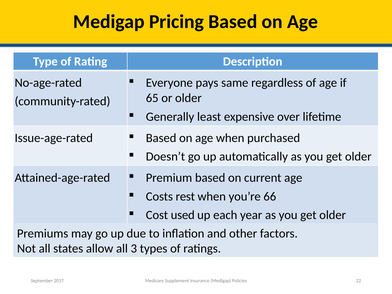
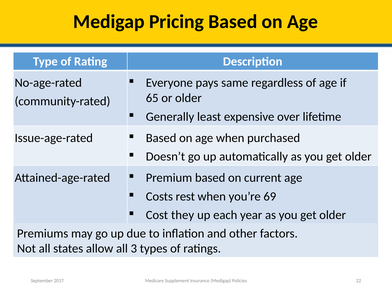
66: 66 -> 69 (270, 196)
used: used -> they (183, 215)
